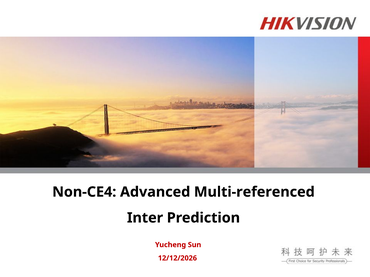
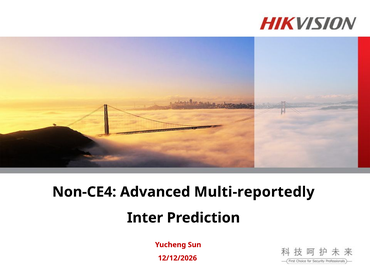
Multi-referenced: Multi-referenced -> Multi-reportedly (254, 192)
